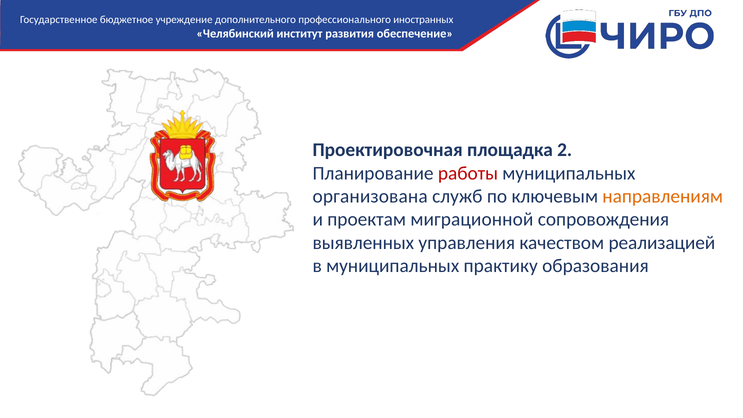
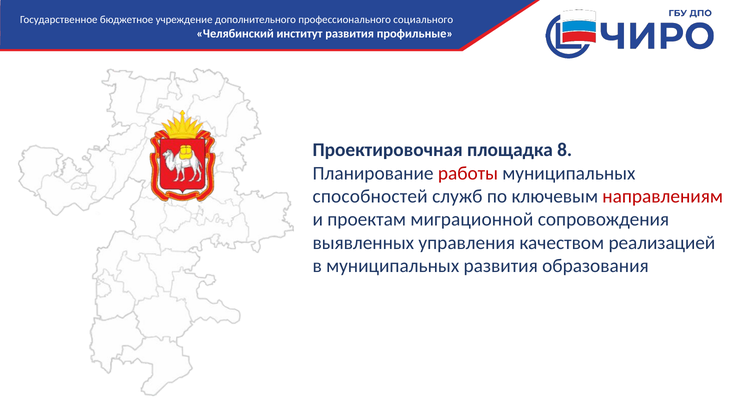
иностранных: иностранных -> социального (423, 20)
обеспечение: обеспечение -> профильные (415, 34)
2: 2 -> 8 (565, 150)
организована: организована -> способностей (370, 196)
направлениям colour: orange -> red (663, 196)
муниципальных практику: практику -> развития (501, 266)
